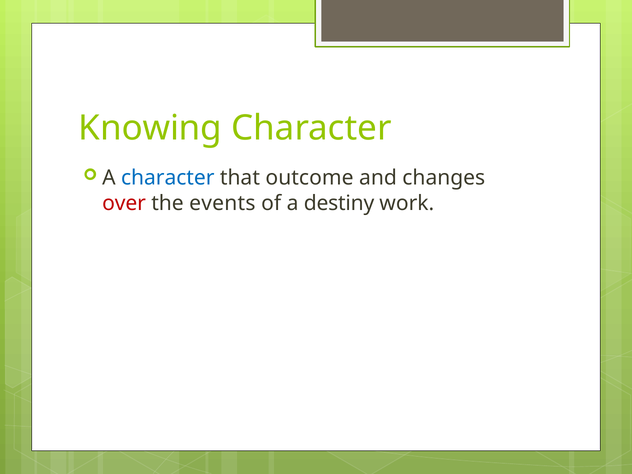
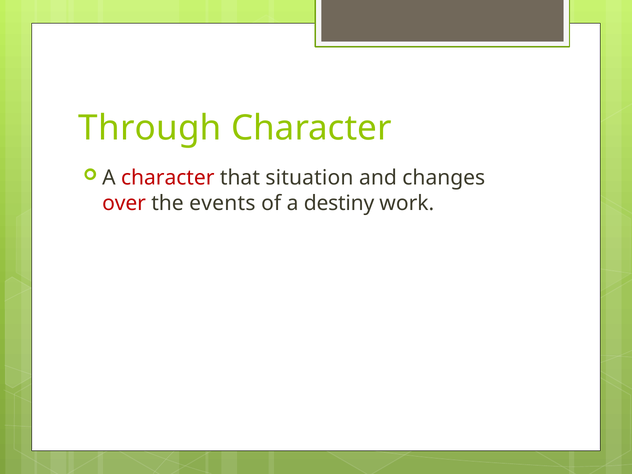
Knowing: Knowing -> Through (150, 128)
character colour: blue -> red (168, 178)
outcome: outcome -> situation (309, 178)
